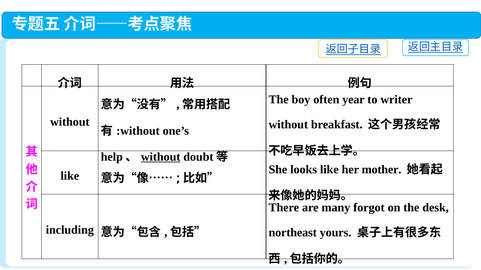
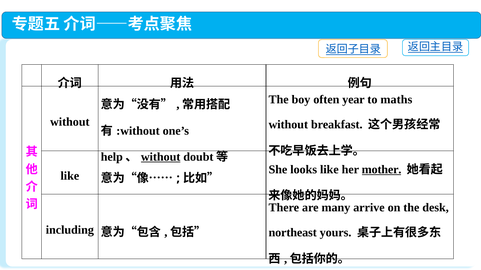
writer: writer -> maths (396, 100)
mother underline: none -> present (382, 170)
forgot: forgot -> arrive (369, 208)
